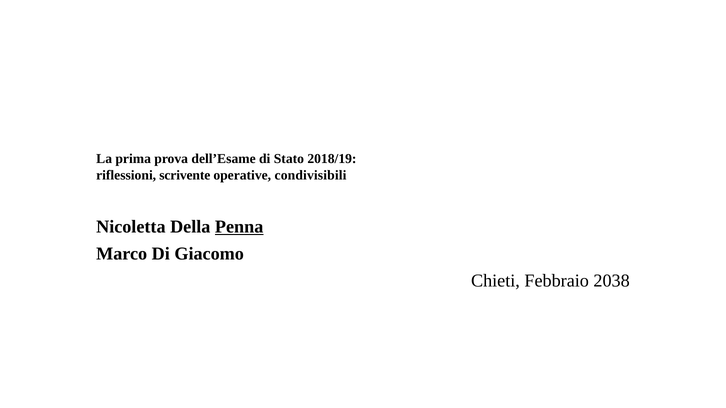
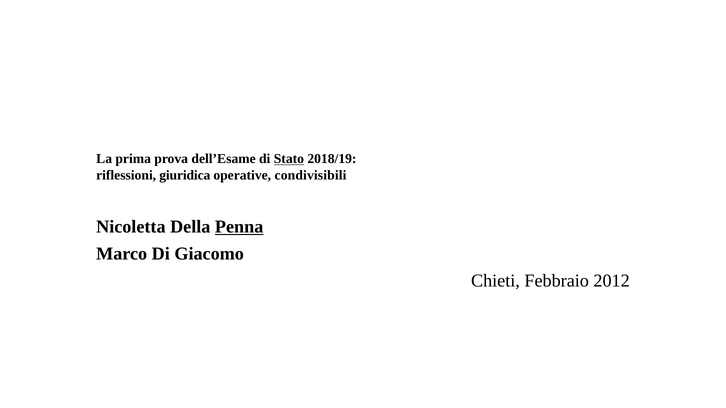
Stato underline: none -> present (289, 159)
scrivente: scrivente -> giuridica (185, 175)
2038: 2038 -> 2012 (612, 281)
